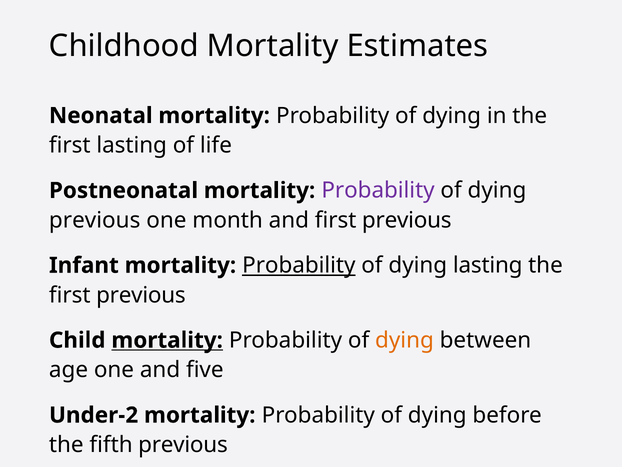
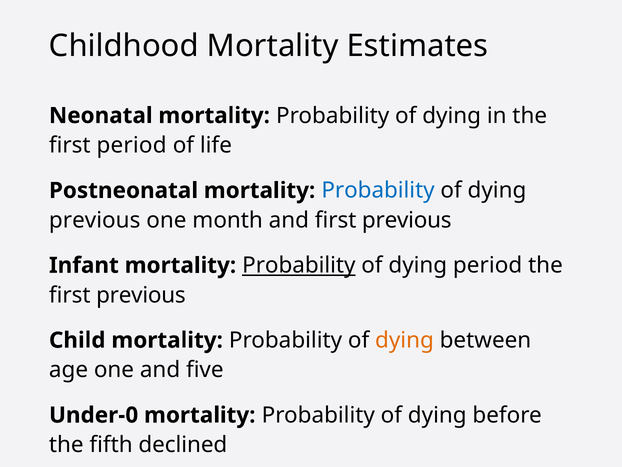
first lasting: lasting -> period (132, 145)
Probability colour: purple -> blue (378, 190)
dying lasting: lasting -> period (488, 265)
mortality underline: present -> none (167, 340)
Under-2: Under-2 -> Under-0 (94, 415)
fifth previous: previous -> declined (183, 444)
